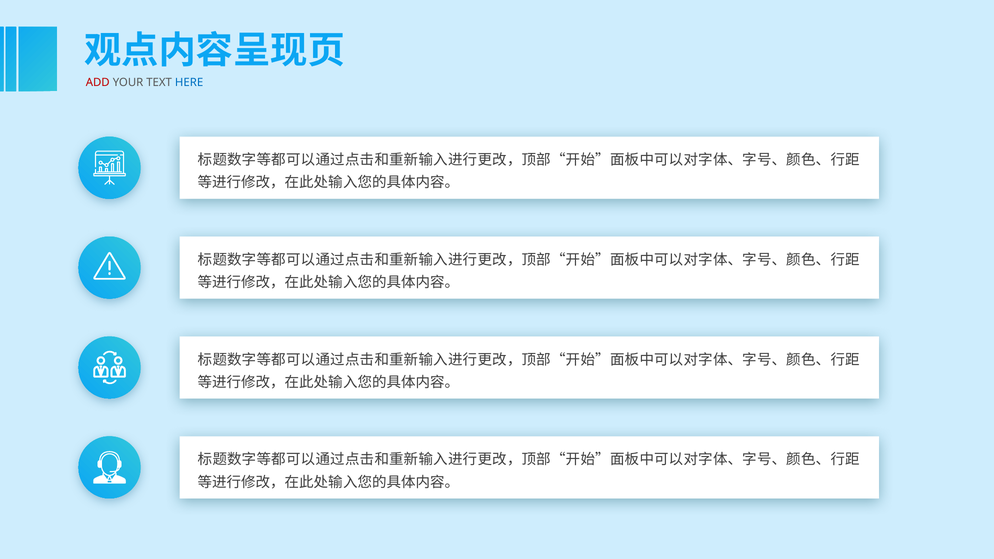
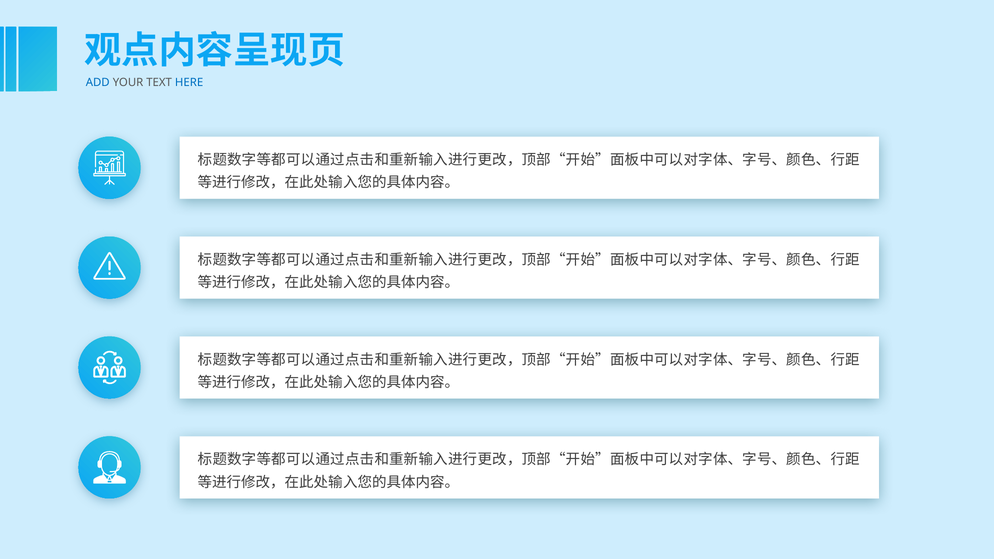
ADD colour: red -> blue (98, 83)
